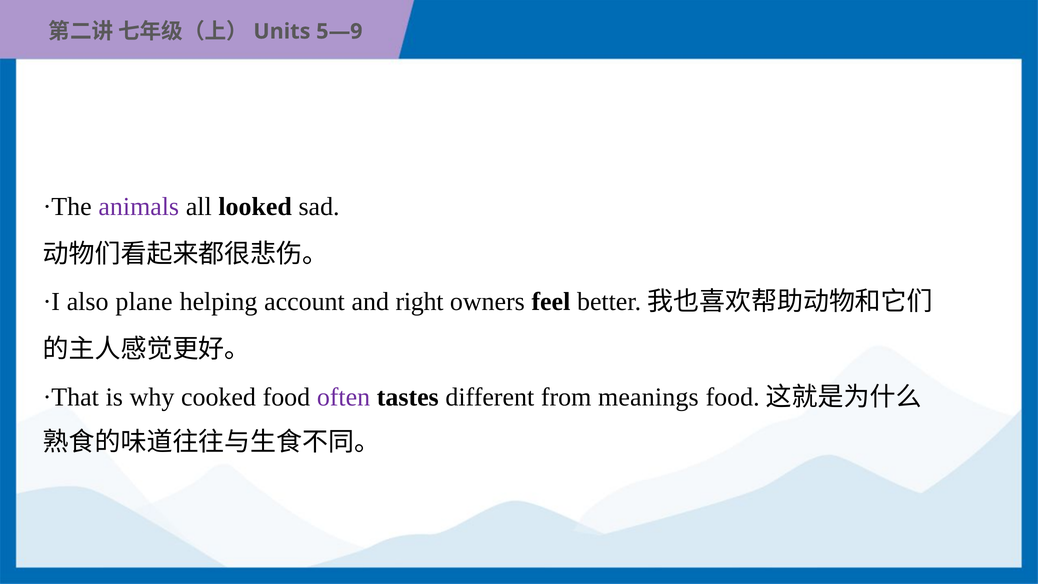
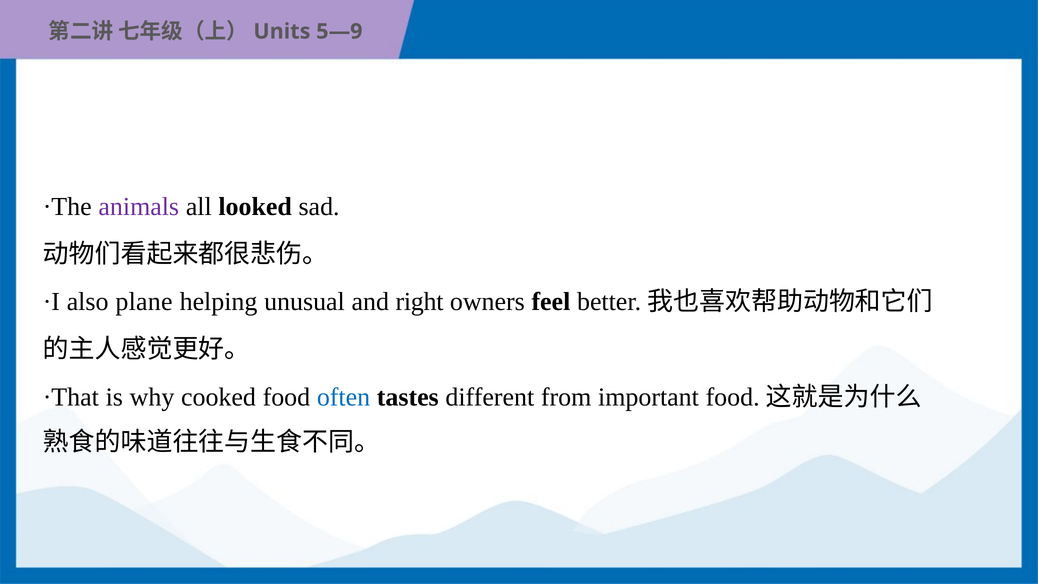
account: account -> unusual (304, 302)
often colour: purple -> blue (344, 397)
meanings: meanings -> important (648, 397)
